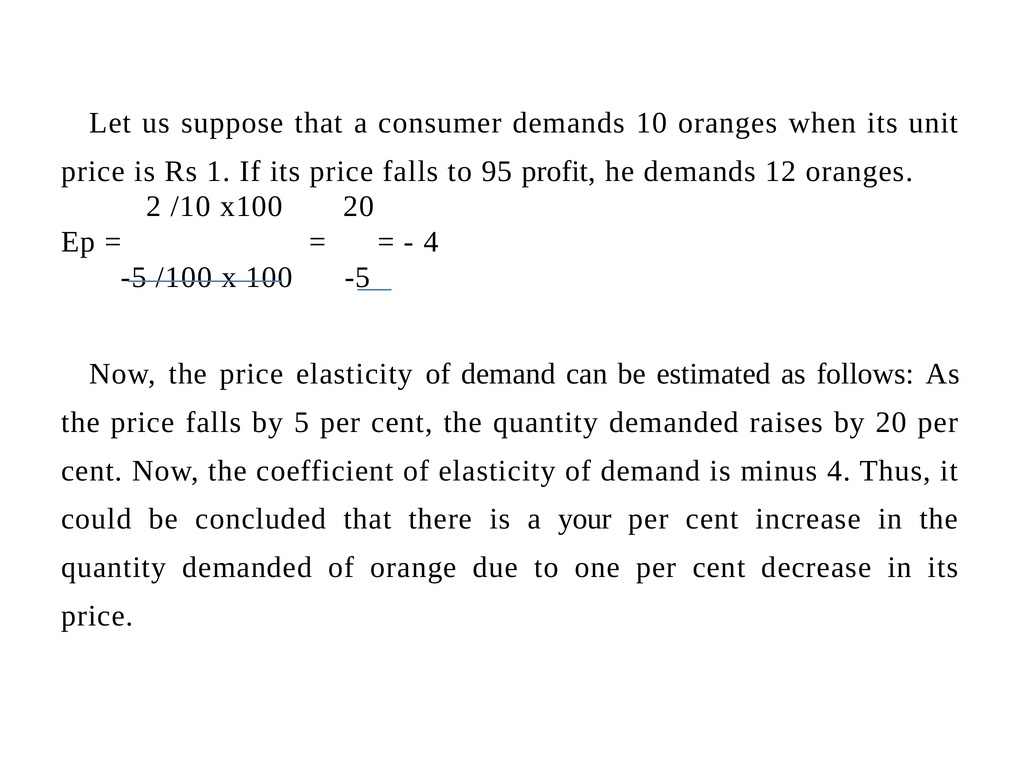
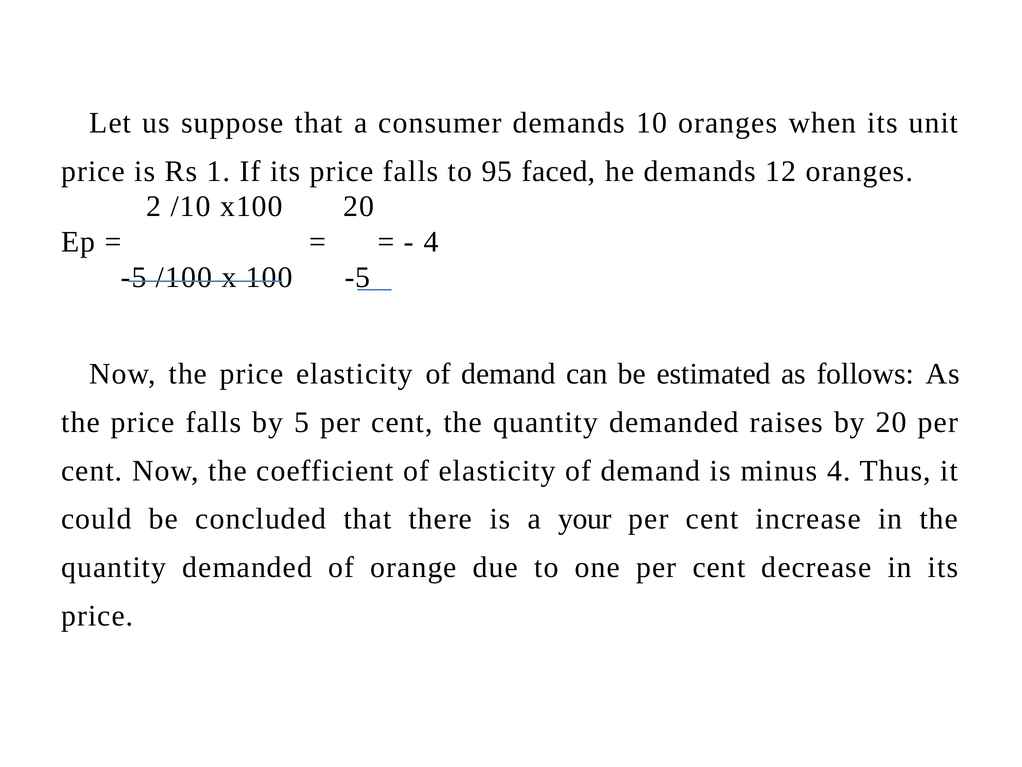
profit: profit -> faced (559, 171)
